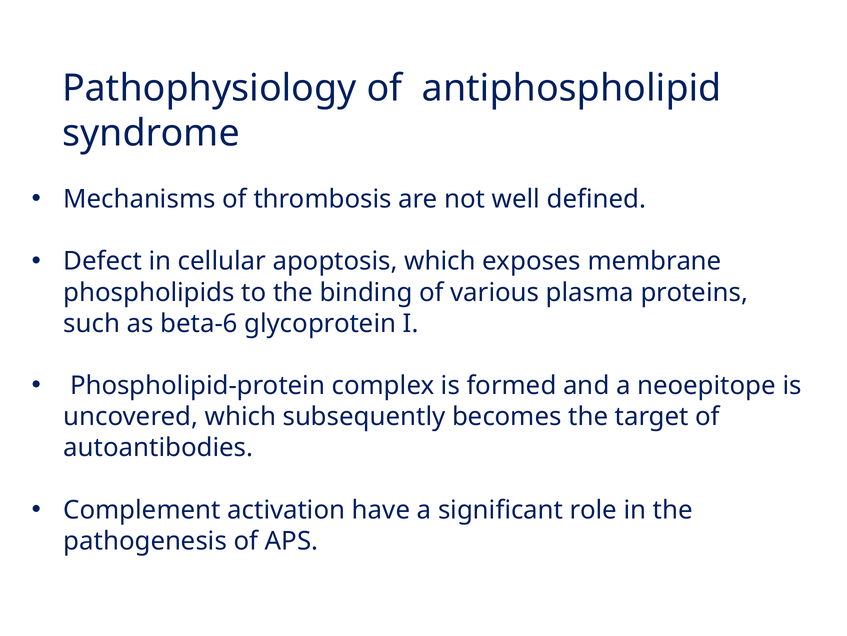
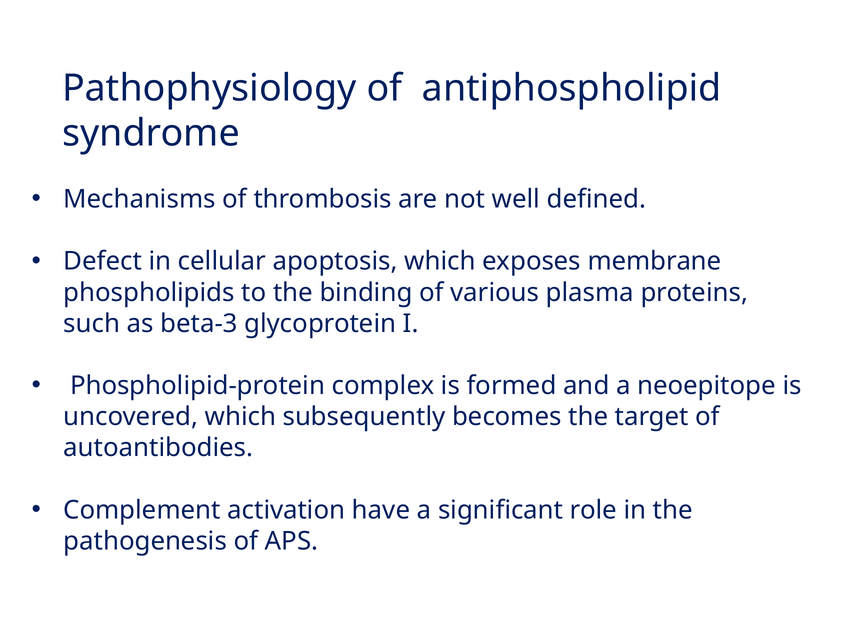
beta-6: beta-6 -> beta-3 (199, 323)
